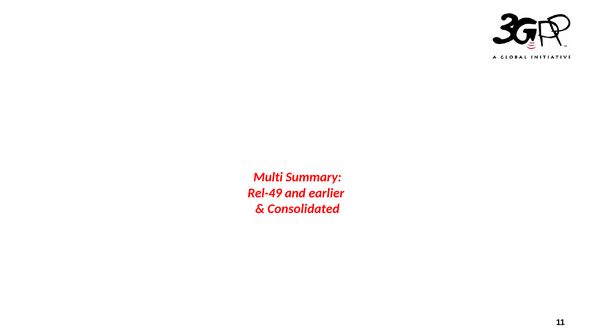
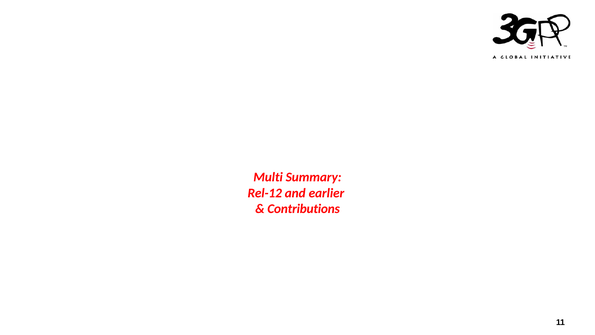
Rel-49: Rel-49 -> Rel-12 (265, 193)
Consolidated: Consolidated -> Contributions (304, 209)
